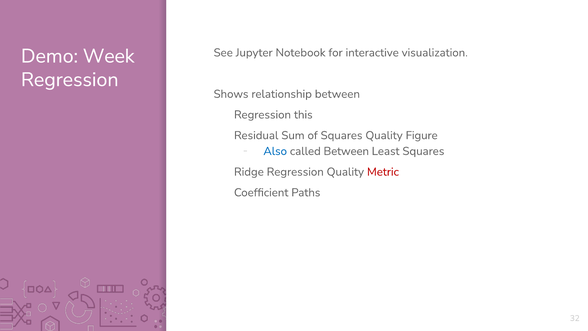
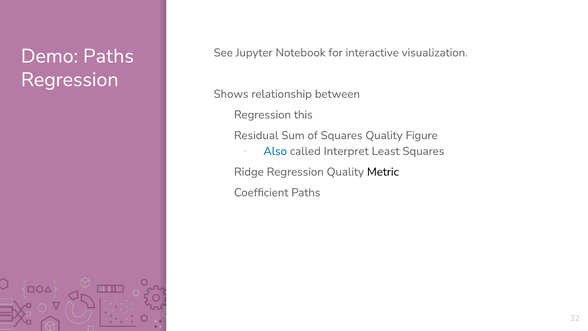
Demo Week: Week -> Paths (109, 56)
called Between: Between -> Interpret (346, 151)
Metric colour: red -> black (383, 172)
